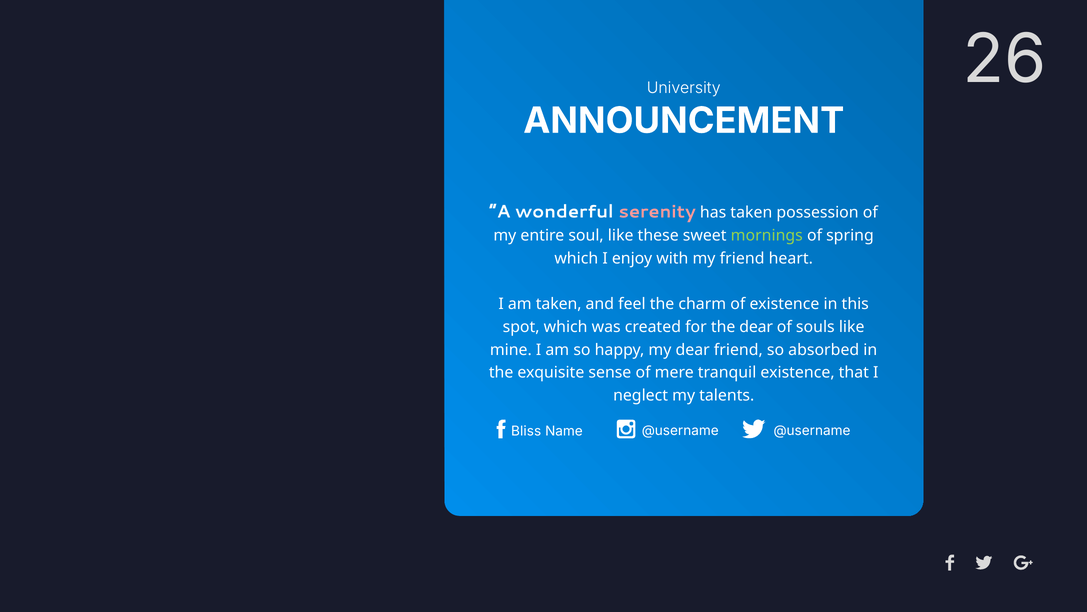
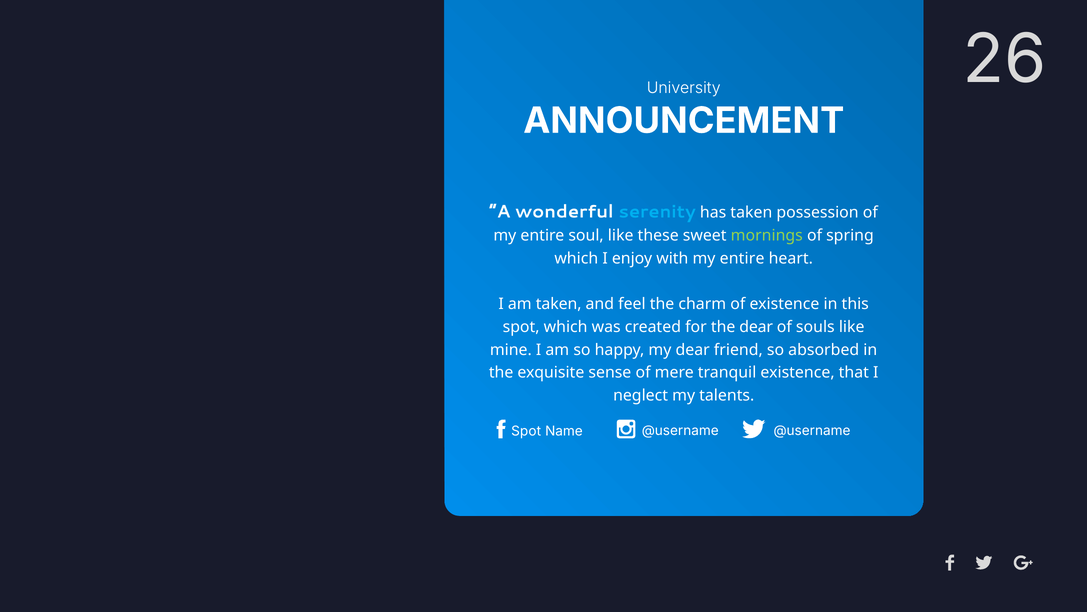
serenity colour: pink -> light blue (657, 211)
with my friend: friend -> entire (742, 258)
Bliss: Bliss -> Spot (526, 431)
